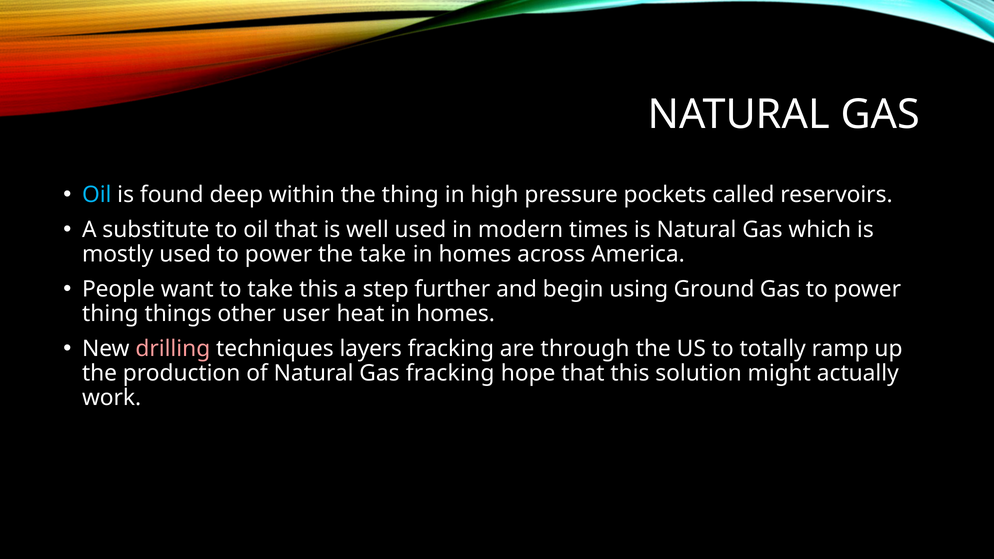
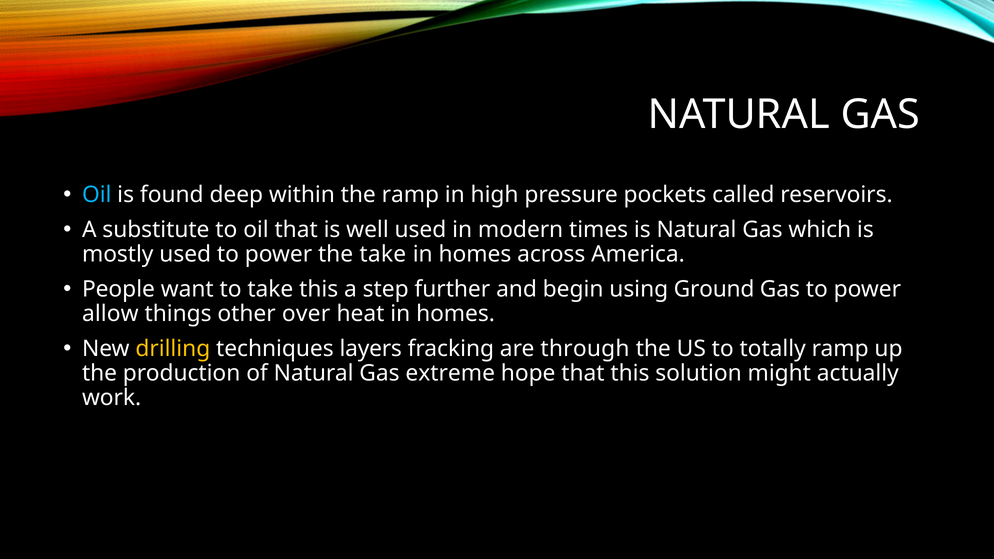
the thing: thing -> ramp (410, 195)
thing: thing -> allow (110, 314)
user: user -> over (306, 314)
drilling colour: pink -> yellow (173, 349)
Gas fracking: fracking -> extreme (450, 373)
